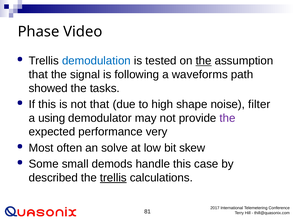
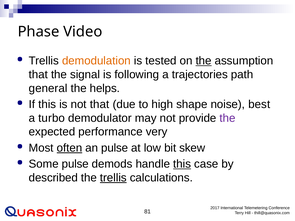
demodulation colour: blue -> orange (96, 61)
waveforms: waveforms -> trajectories (200, 75)
showed: showed -> general (48, 88)
tasks: tasks -> helps (105, 88)
filter: filter -> best (259, 104)
using: using -> turbo (52, 118)
often underline: none -> present (69, 148)
an solve: solve -> pulse (115, 148)
Some small: small -> pulse (75, 164)
this underline: none -> present (182, 164)
